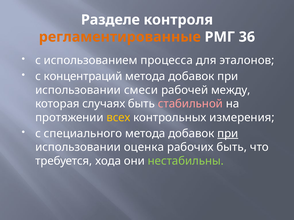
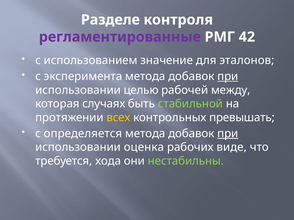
регламентированные colour: orange -> purple (120, 37)
36: 36 -> 42 (247, 37)
процесса: процесса -> значение (167, 61)
концентраций: концентраций -> эксперимента (83, 77)
при underline: none -> present (228, 77)
смеси: смеси -> целью (141, 90)
стабильной colour: pink -> light green (190, 104)
измерения: измерения -> превышать (242, 118)
специального: специального -> определяется (83, 134)
рабочих быть: быть -> виде (232, 148)
